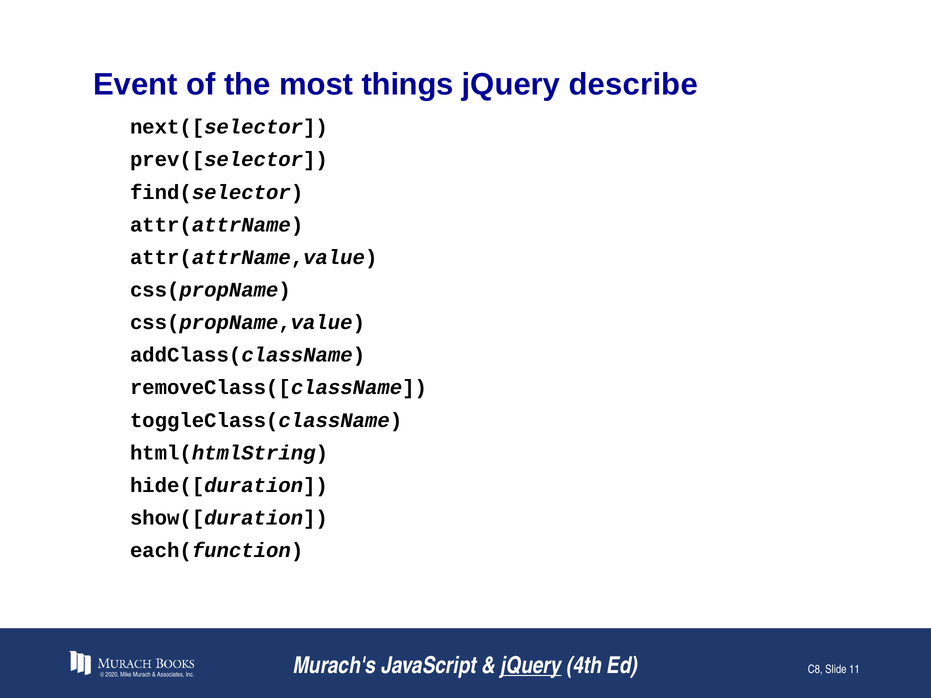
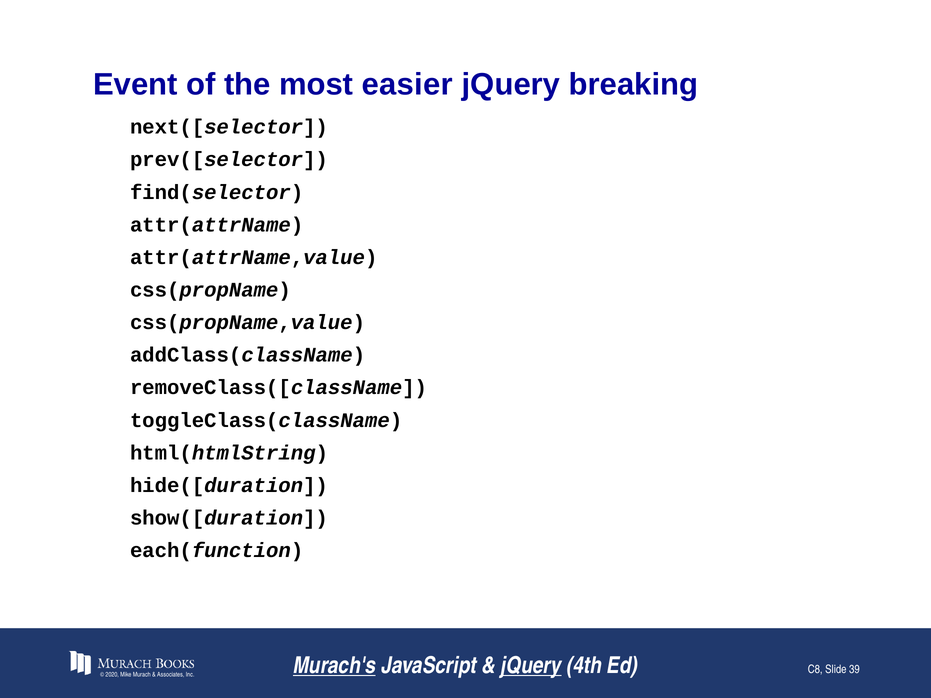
things: things -> easier (407, 85)
describe: describe -> breaking (633, 85)
Murach's underline: none -> present (334, 666)
11: 11 -> 39 (854, 670)
